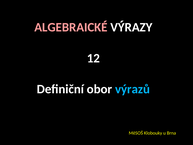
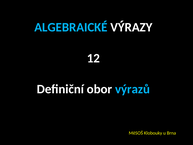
ALGEBRAICKÉ colour: pink -> light blue (71, 27)
